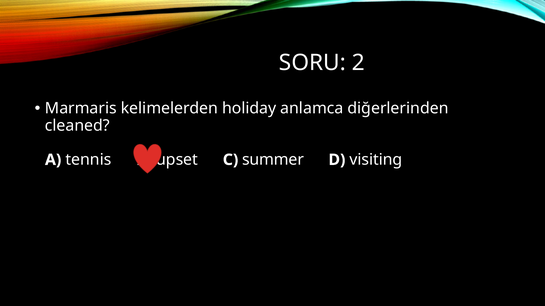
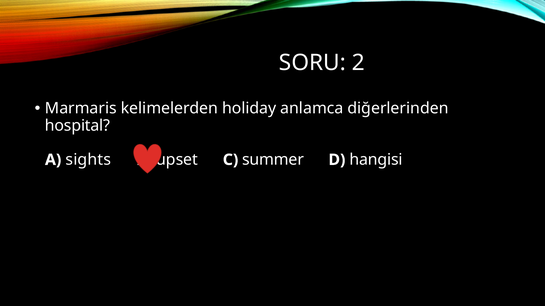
cleaned: cleaned -> hospital (77, 126)
tennis: tennis -> sights (88, 160)
visiting: visiting -> hangisi (376, 160)
